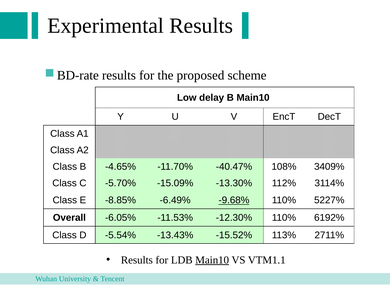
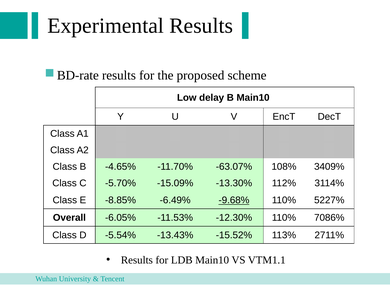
-40.47%: -40.47% -> -63.07% (234, 167)
6192%: 6192% -> 7086% (329, 218)
Main10 underline: present -> none (212, 260)
